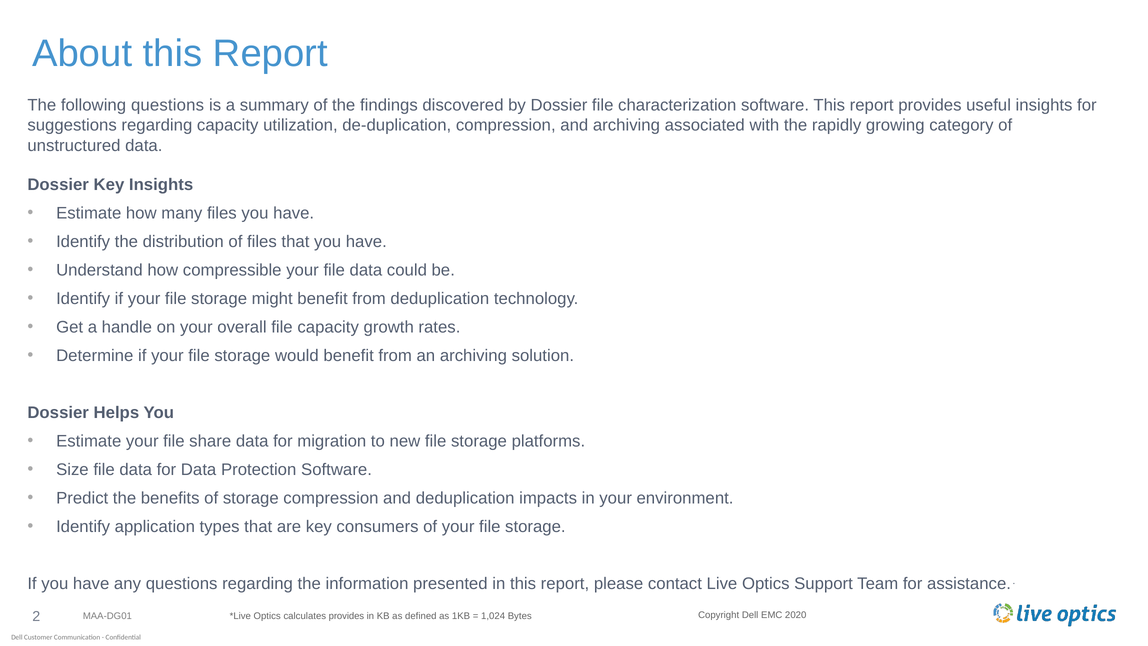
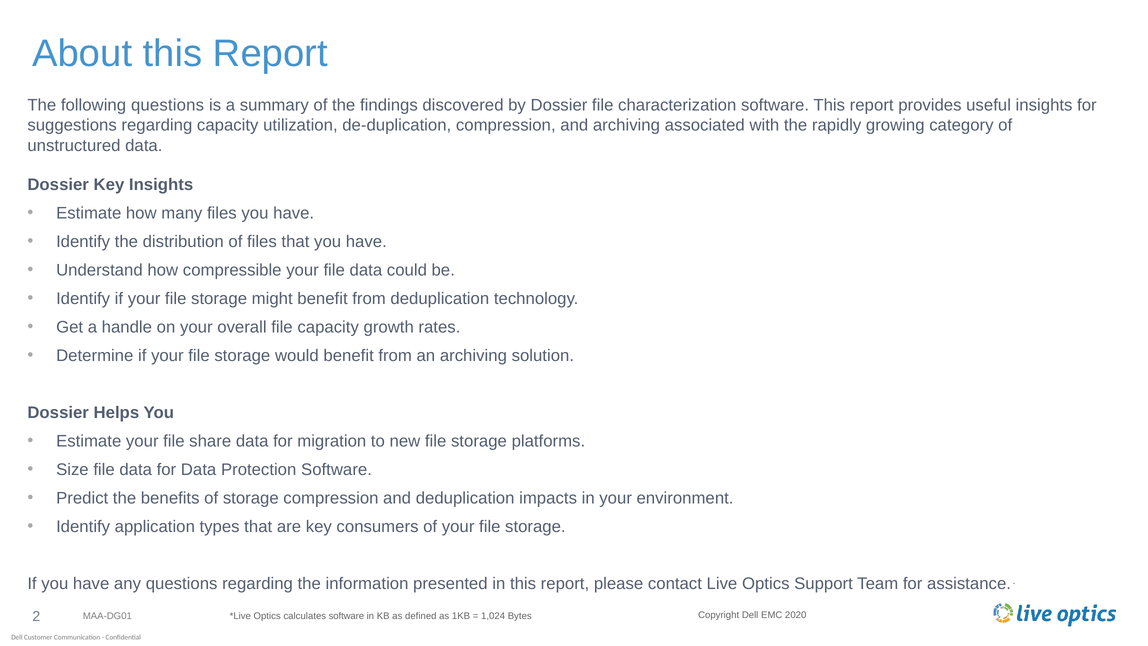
provides: provides -> software (346, 616)
